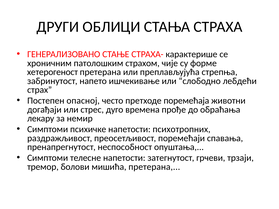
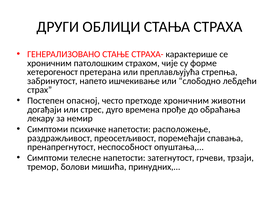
претходе поремећаја: поремећаја -> хроничним (186, 101)
психотропних: психотропних -> расположење (182, 129)
мишића претерана: претерана -> принудних (154, 167)
